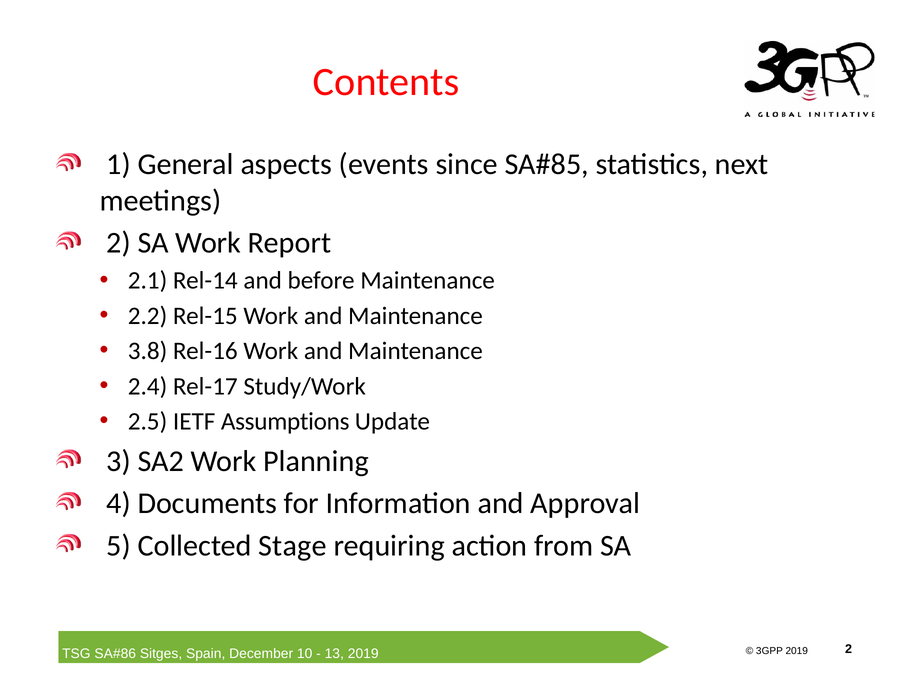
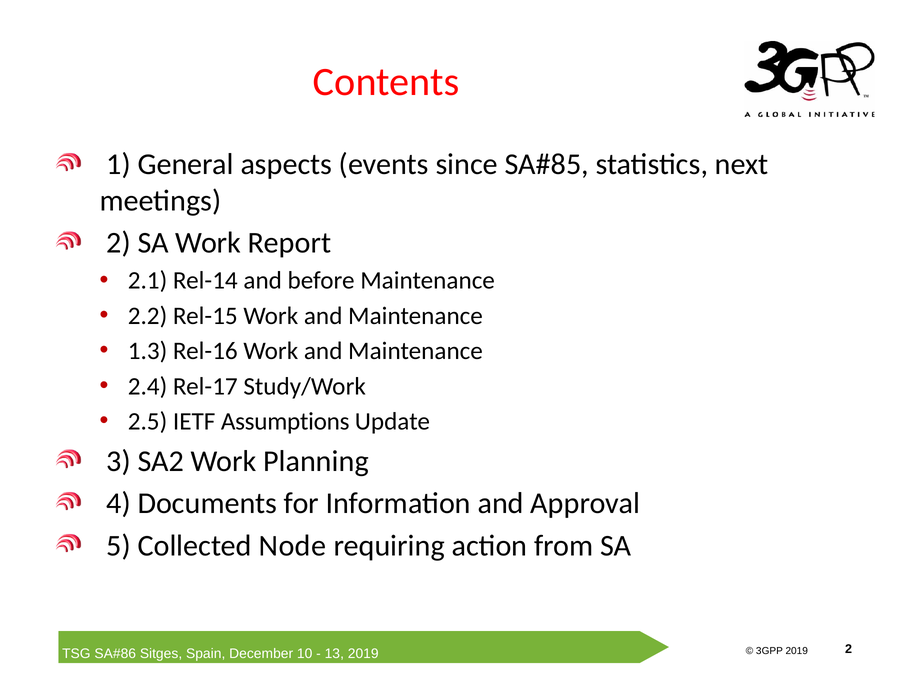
3.8: 3.8 -> 1.3 (148, 351)
Stage: Stage -> Node (292, 545)
